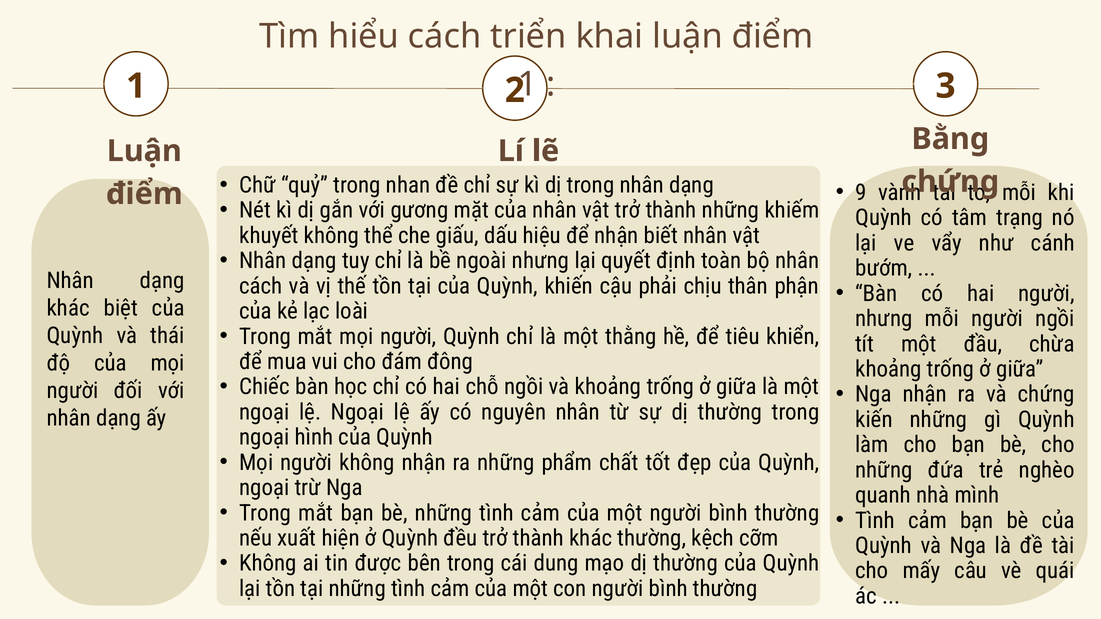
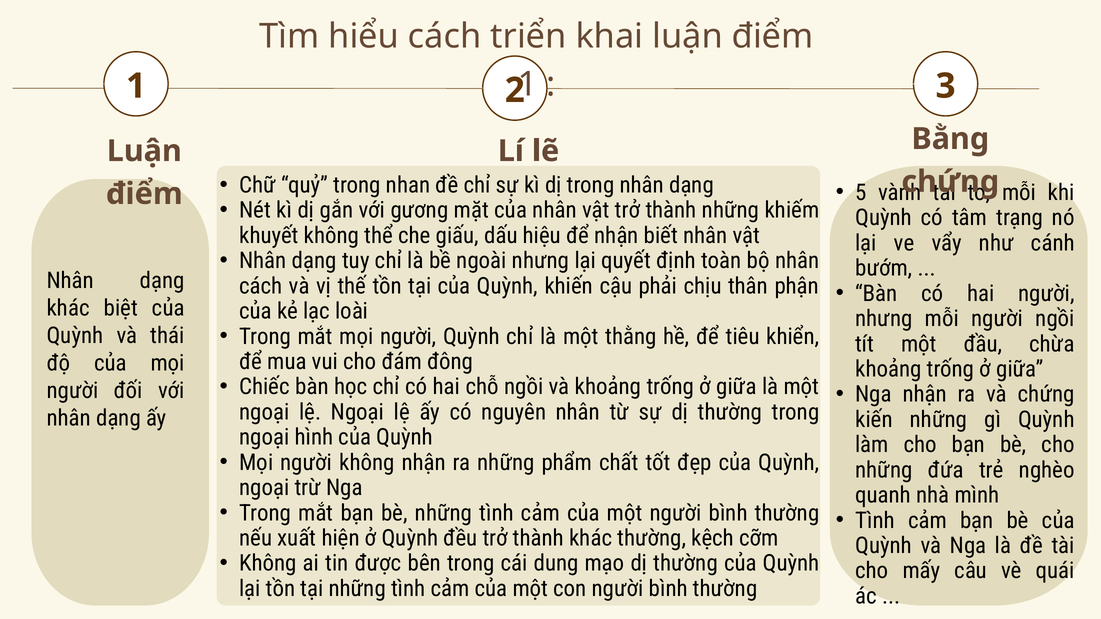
9: 9 -> 5 (861, 193)
